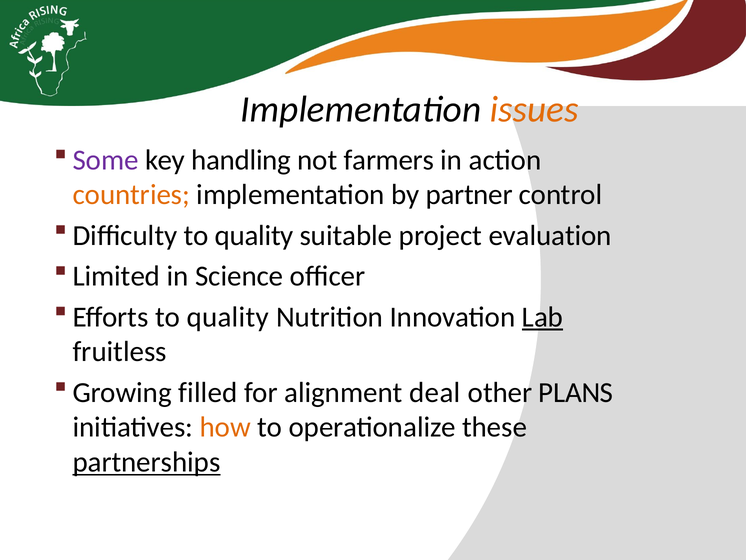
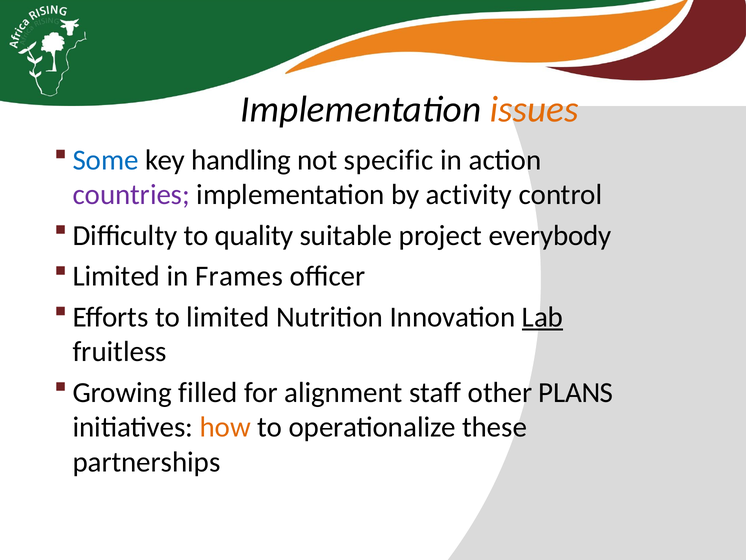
Some colour: purple -> blue (106, 160)
farmers: farmers -> specific (389, 160)
countries colour: orange -> purple (131, 195)
partner: partner -> activity (469, 195)
evaluation: evaluation -> everybody (550, 235)
Science: Science -> Frames (239, 276)
Efforts to quality: quality -> limited (228, 317)
deal: deal -> staff (435, 392)
partnerships underline: present -> none (147, 462)
